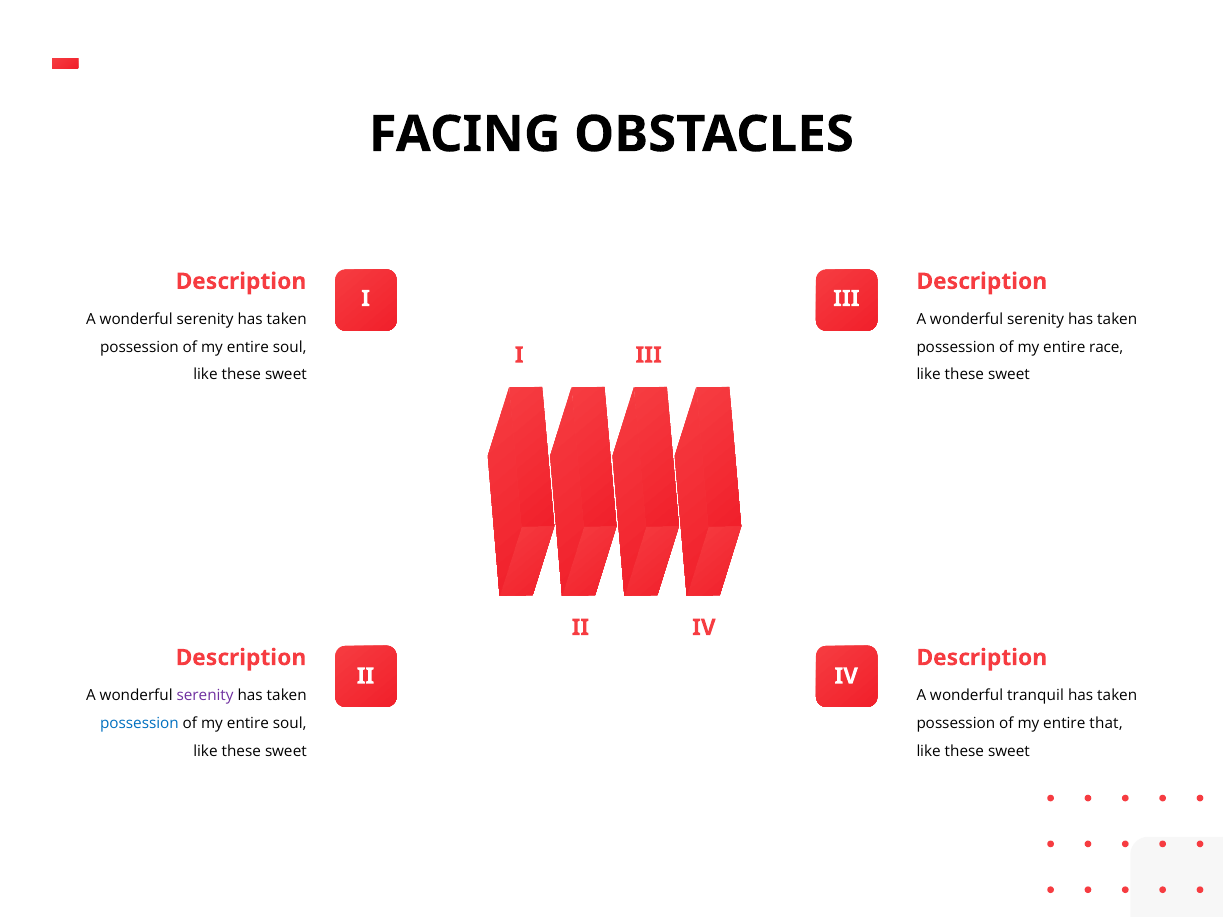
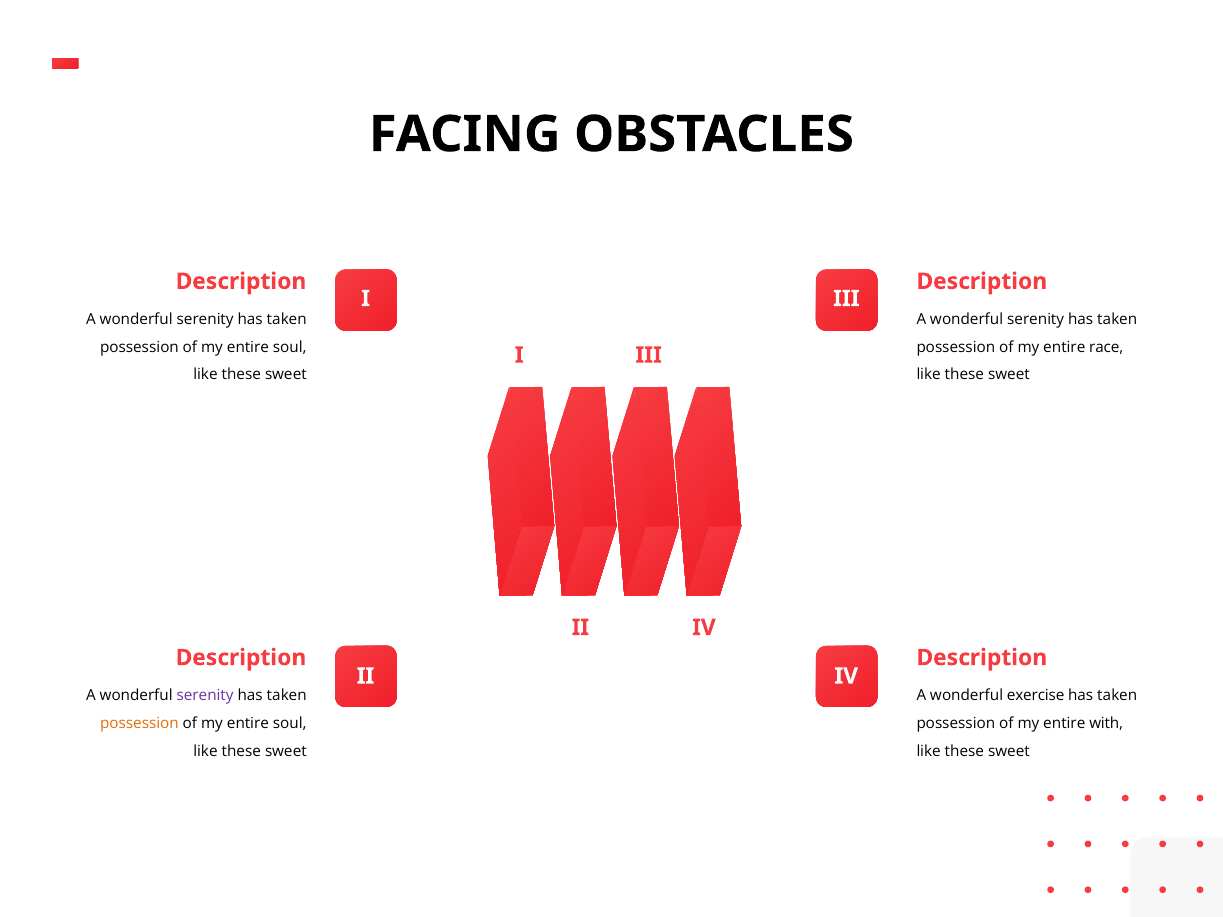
tranquil: tranquil -> exercise (1036, 696)
possession colour: blue -> orange (139, 724)
that: that -> with (1106, 724)
